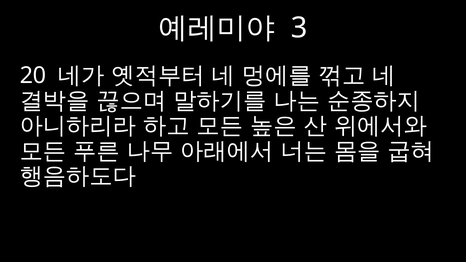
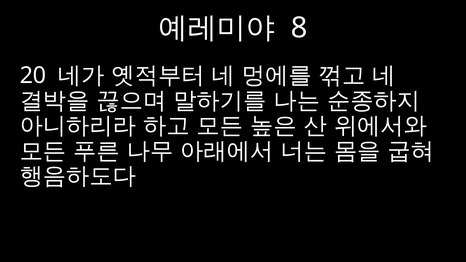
3: 3 -> 8 (299, 28)
